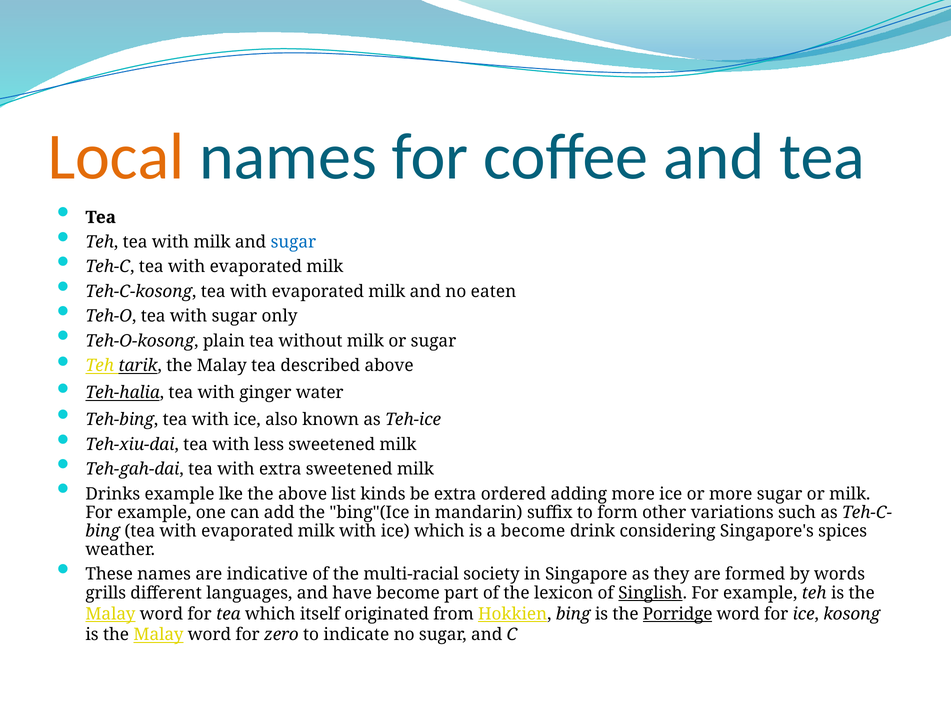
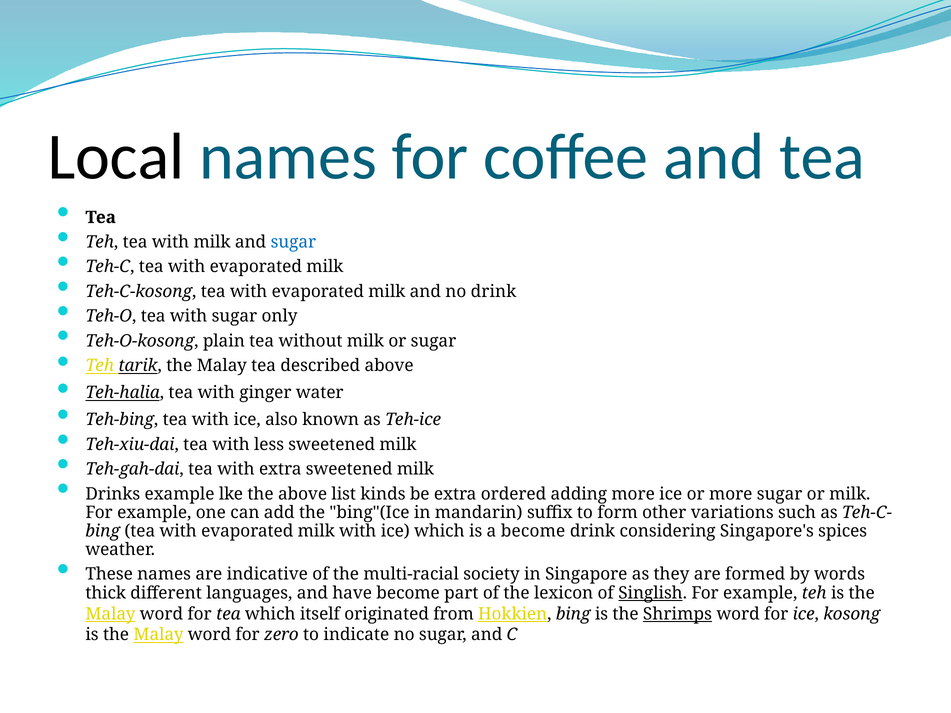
Local colour: orange -> black (116, 157)
no eaten: eaten -> drink (494, 292)
grills: grills -> thick (106, 593)
Porridge: Porridge -> Shrimps (677, 614)
